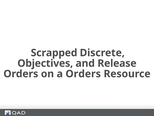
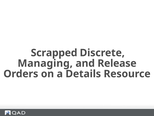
Objectives: Objectives -> Managing (45, 63)
a Orders: Orders -> Details (83, 74)
